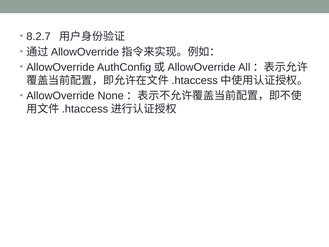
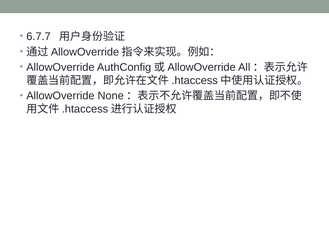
8.2.7: 8.2.7 -> 6.7.7 (38, 37)
